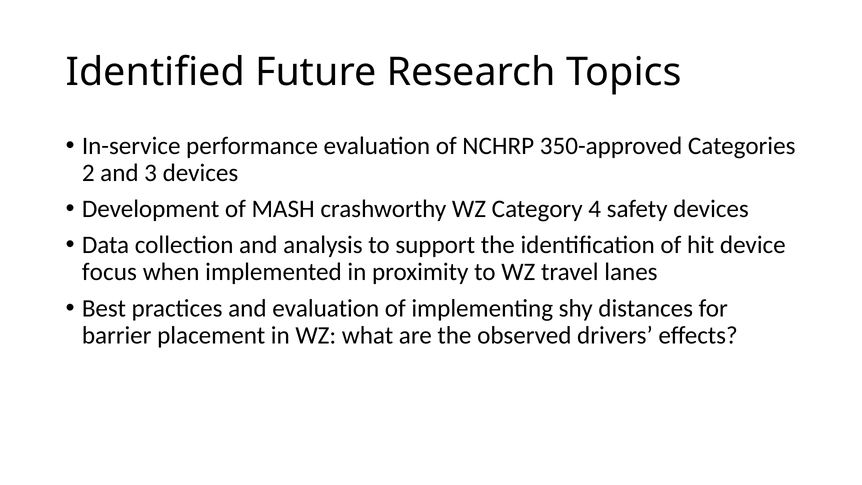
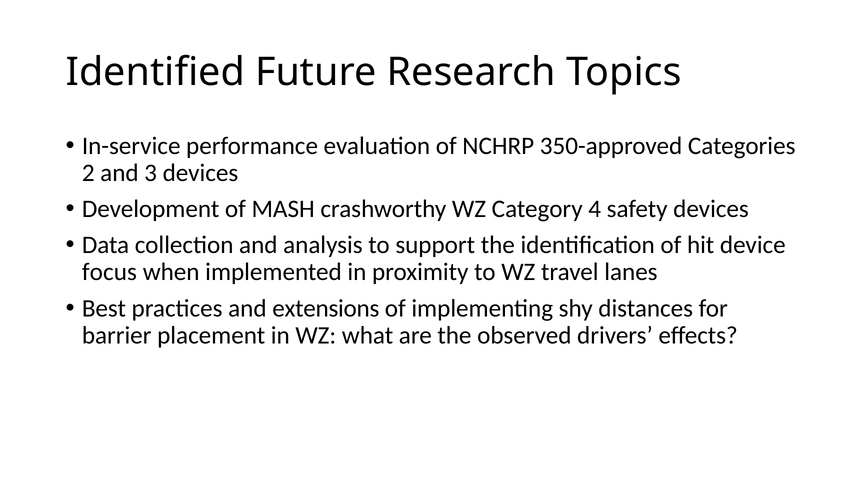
and evaluation: evaluation -> extensions (326, 308)
